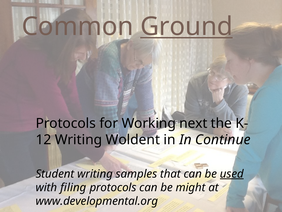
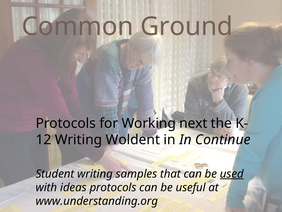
Ground underline: present -> none (187, 26)
filing: filing -> ideas (73, 187)
might: might -> useful (191, 187)
www.developmental.org: www.developmental.org -> www.understanding.org (97, 201)
